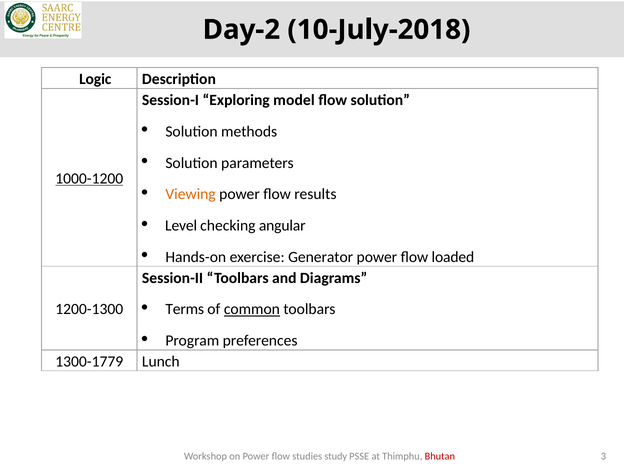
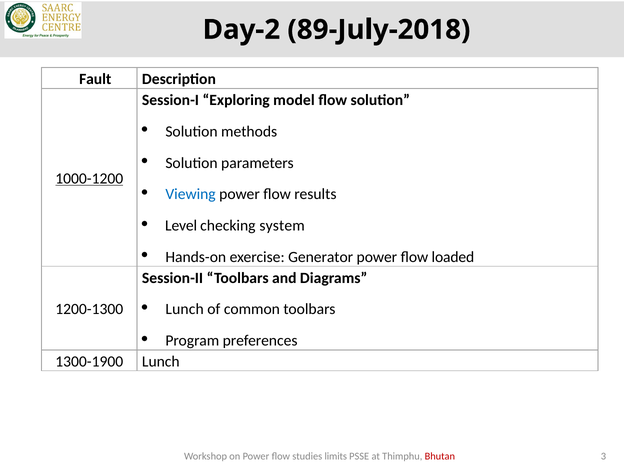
10-July-2018: 10-July-2018 -> 89-July-2018 (379, 30)
Logic: Logic -> Fault (95, 79)
Viewing colour: orange -> blue (191, 194)
angular: angular -> system (282, 226)
Terms: Terms -> Lunch (185, 309)
common underline: present -> none (252, 309)
1300-1779: 1300-1779 -> 1300-1900 (89, 362)
study: study -> limits (336, 456)
